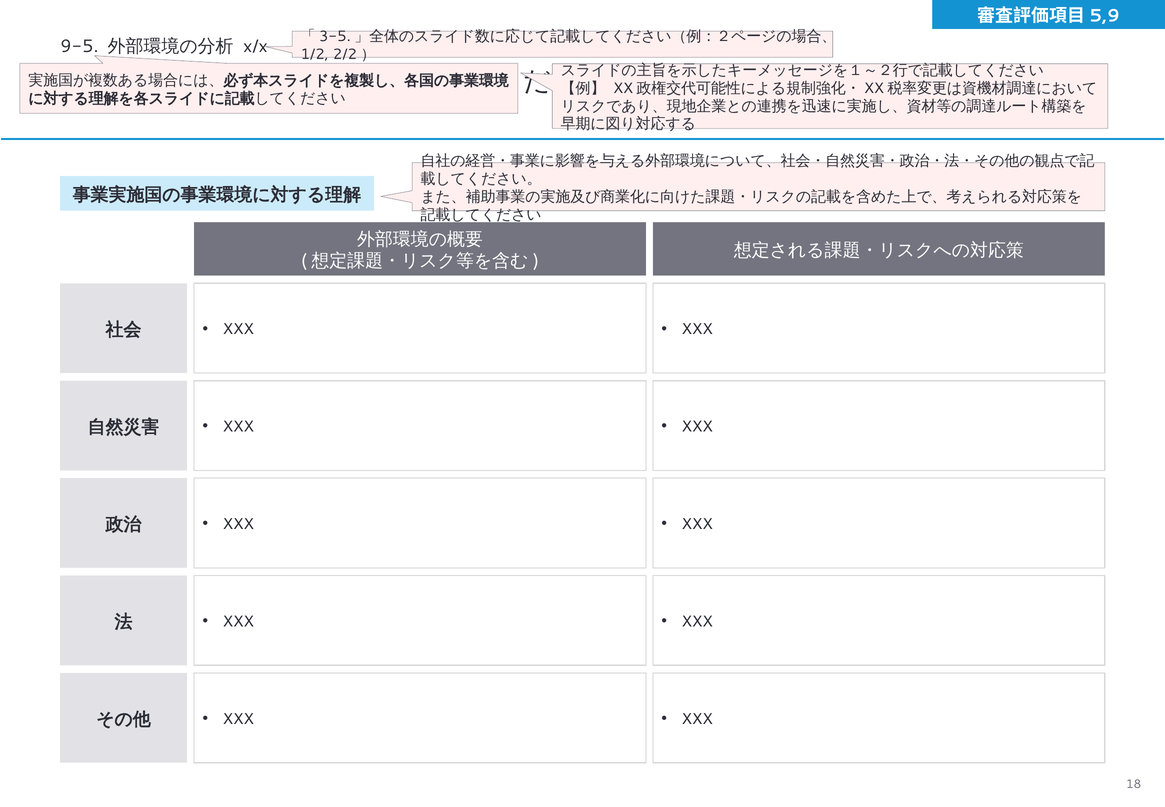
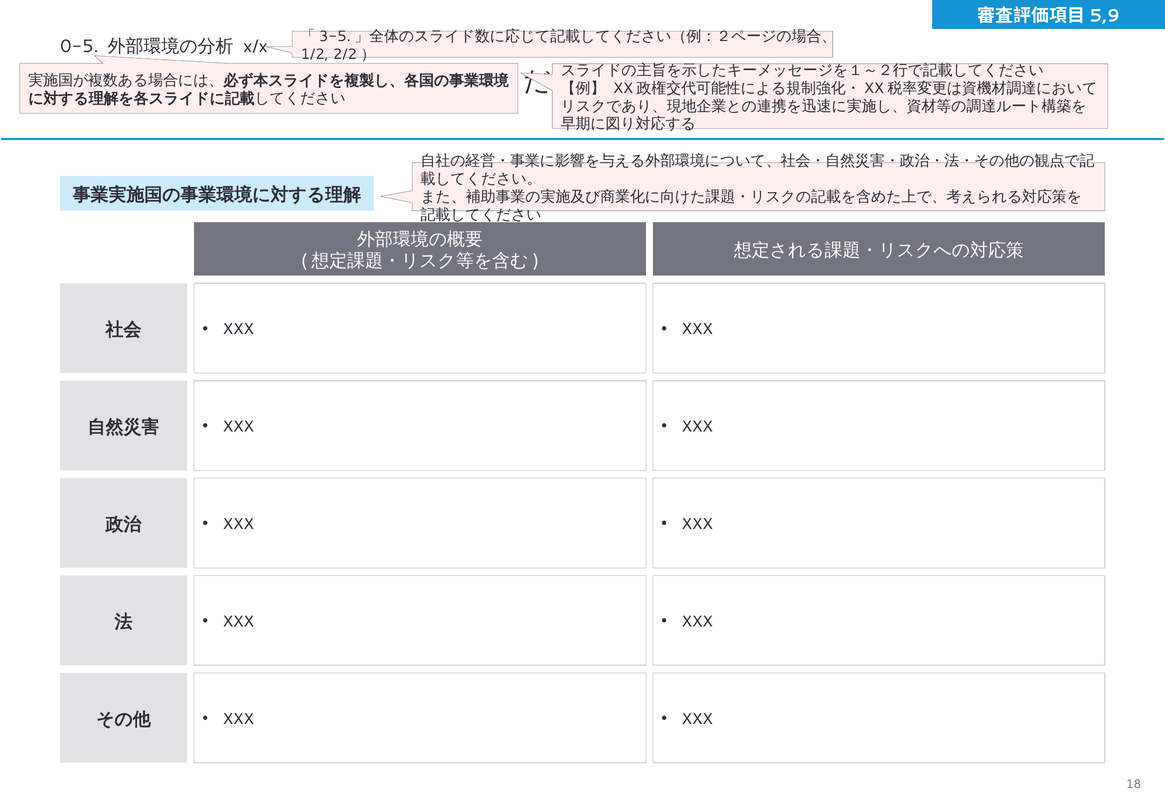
9-5: 9-5 -> 0-5 (79, 46)
